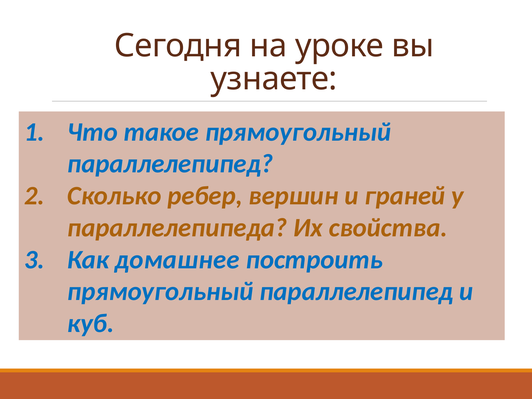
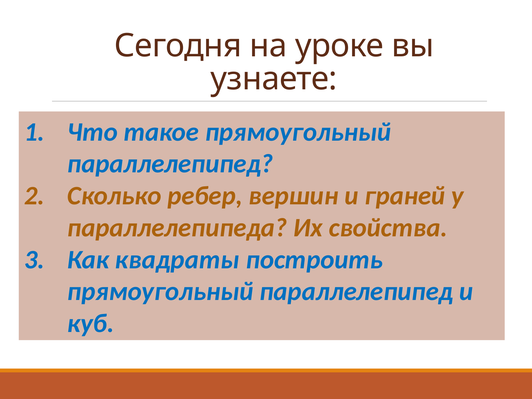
домашнее: домашнее -> квадраты (177, 260)
